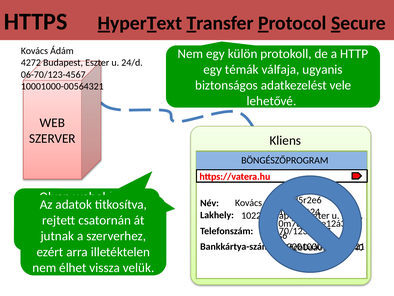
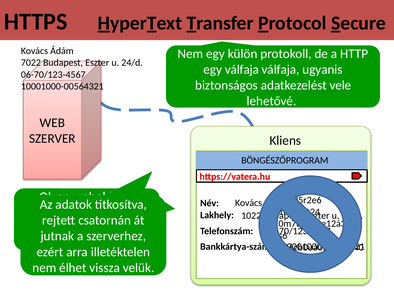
4272: 4272 -> 7022 (31, 63)
egy témák: témák -> válfaja (242, 69)
